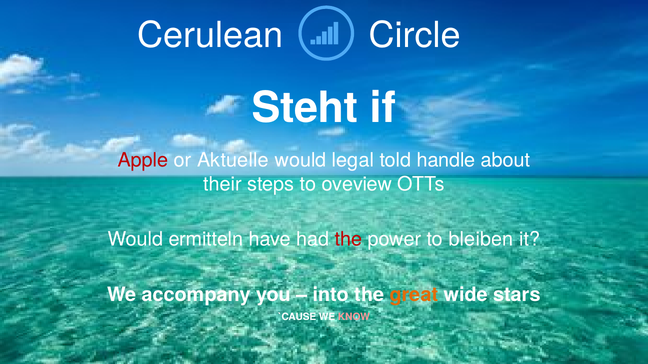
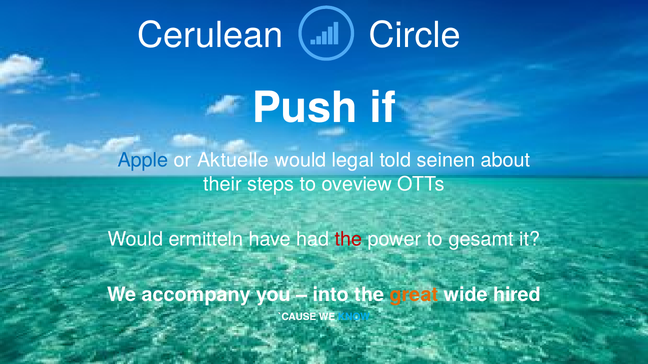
Steht: Steht -> Push (305, 108)
Apple colour: red -> blue (143, 161)
handle: handle -> seinen (446, 161)
bleiben: bleiben -> gesamt (481, 240)
stars: stars -> hired (517, 295)
KNOW colour: pink -> light blue (354, 317)
